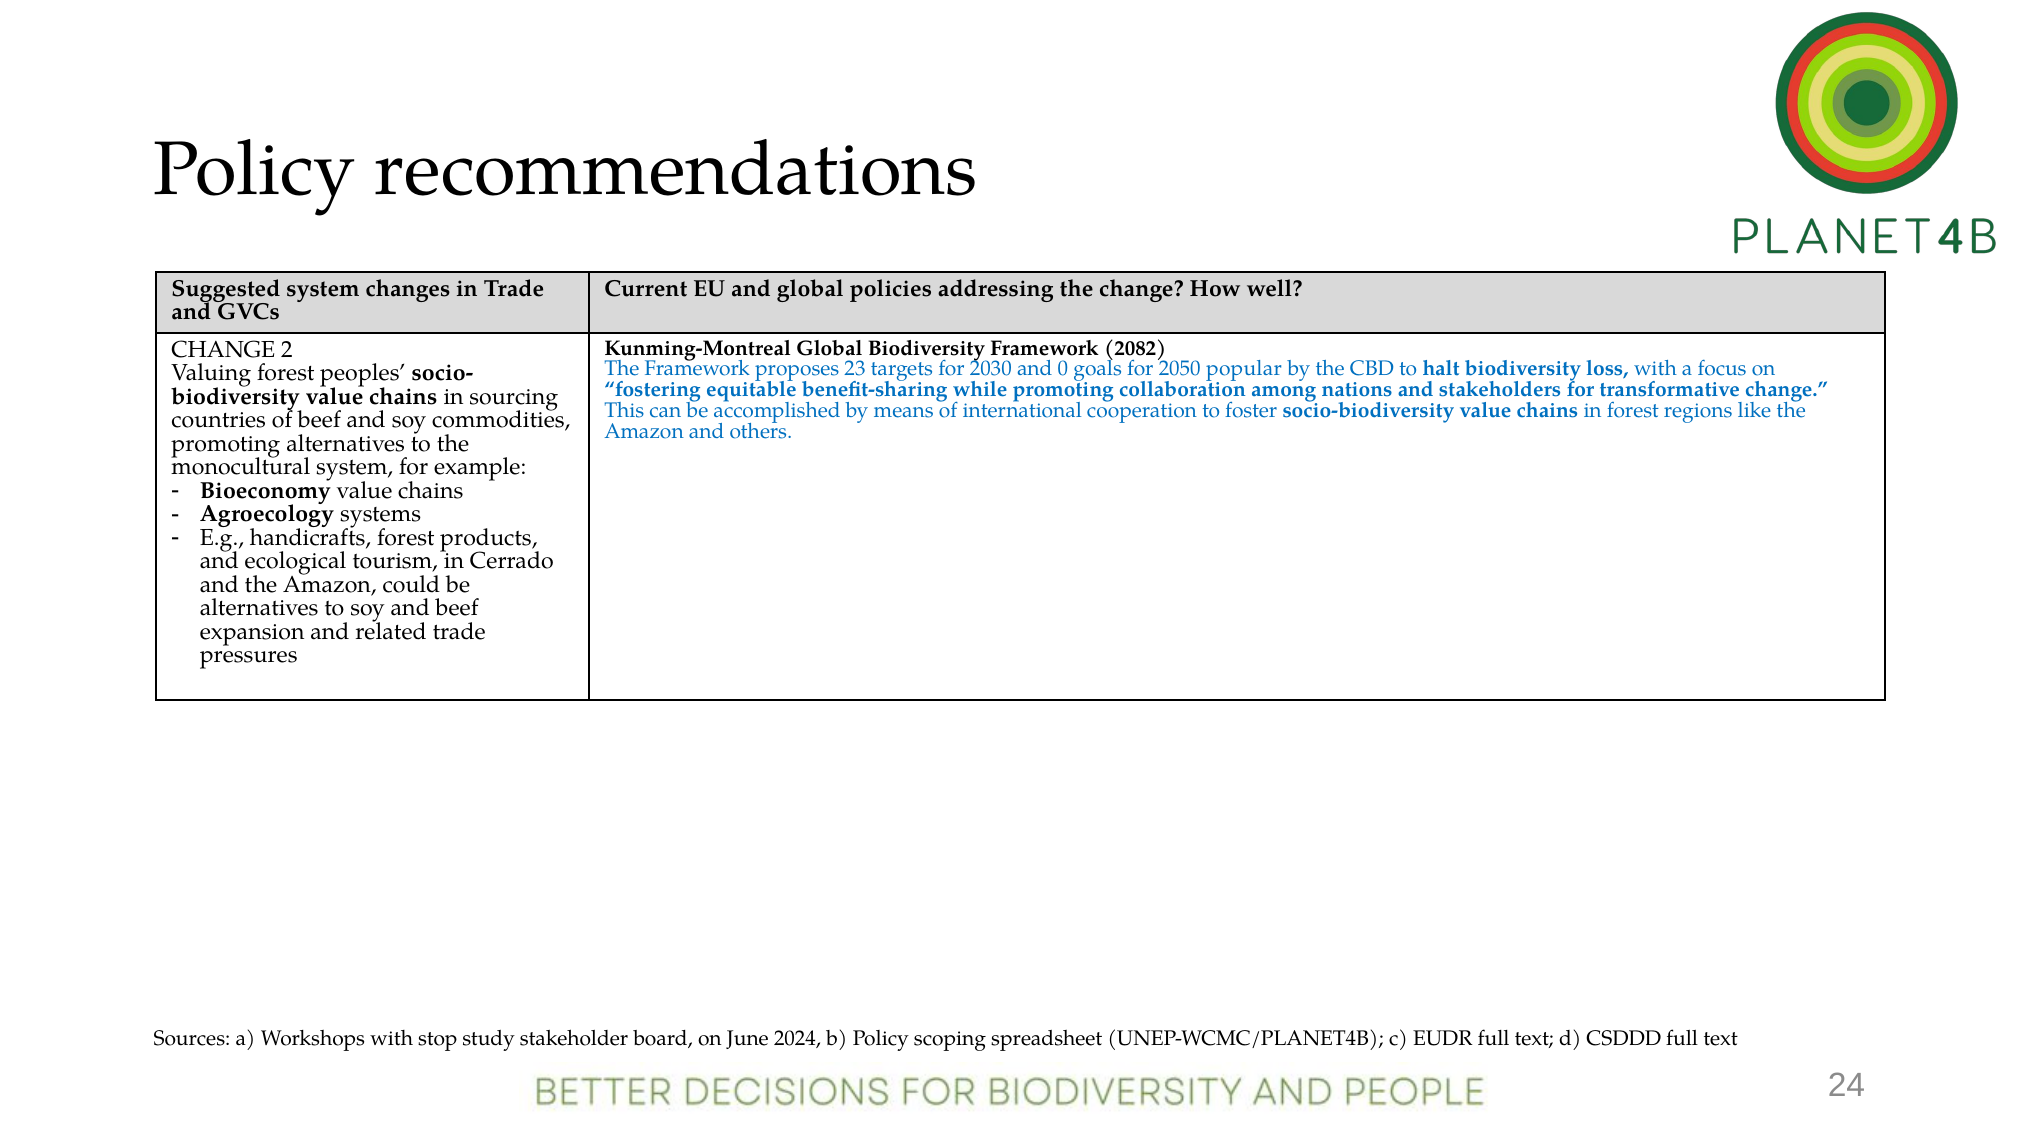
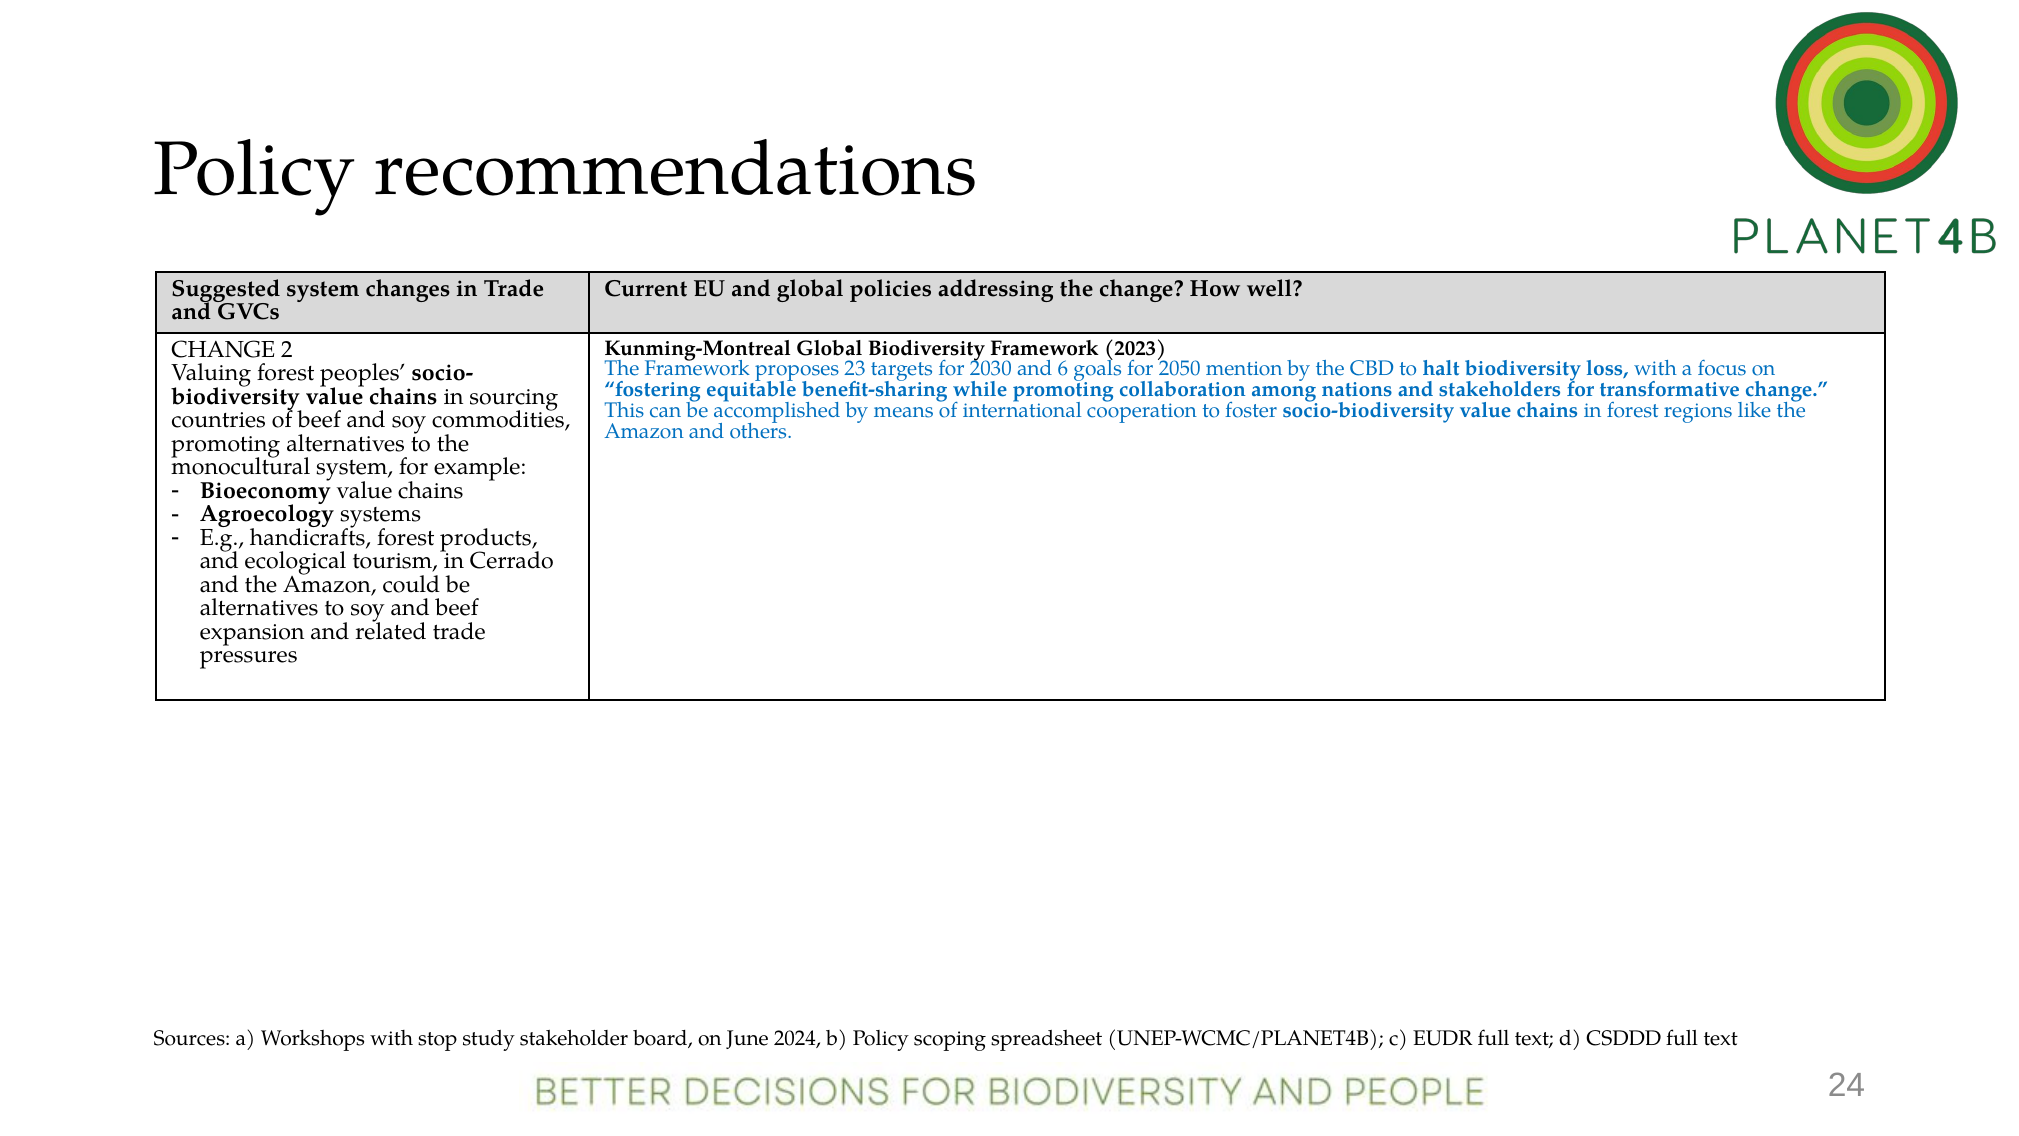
2082: 2082 -> 2023 (1135, 348)
0: 0 -> 6 (1063, 369)
popular: popular -> mention (1244, 369)
